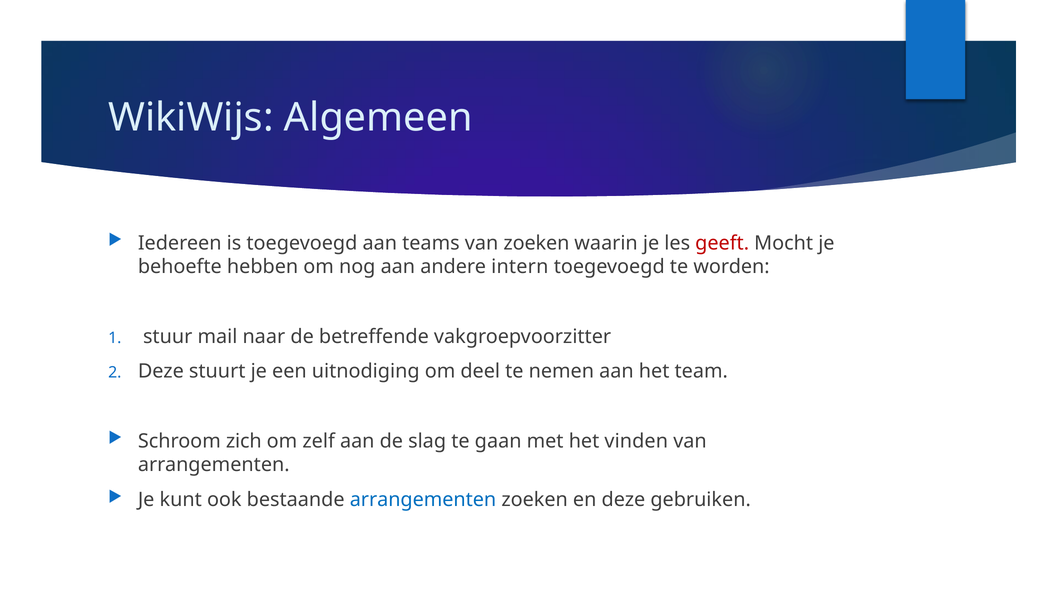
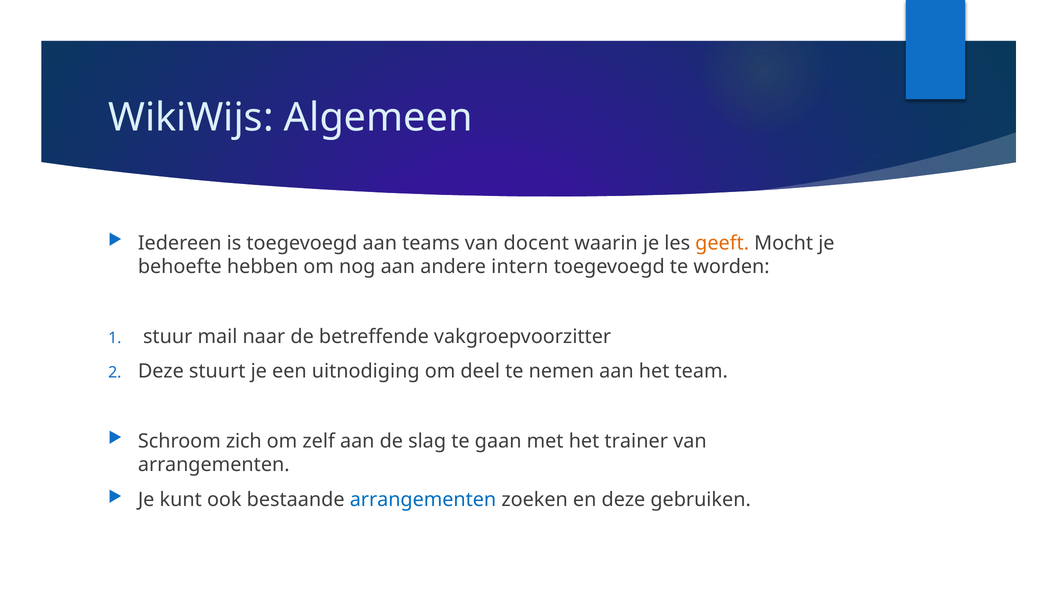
van zoeken: zoeken -> docent (536, 243)
geeft colour: red -> orange (722, 243)
vinden: vinden -> trainer (636, 441)
